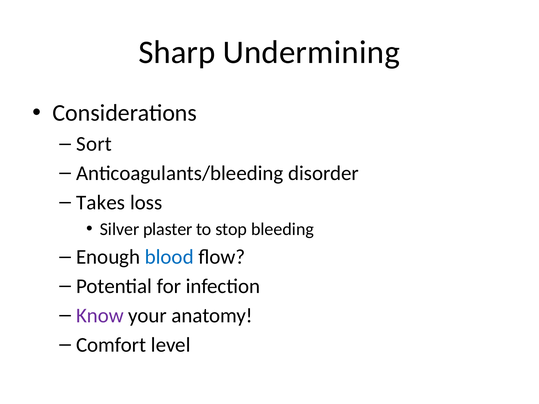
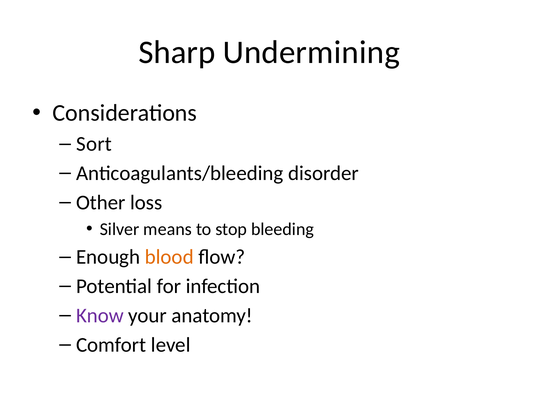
Takes: Takes -> Other (101, 203)
plaster: plaster -> means (168, 229)
blood colour: blue -> orange (169, 257)
